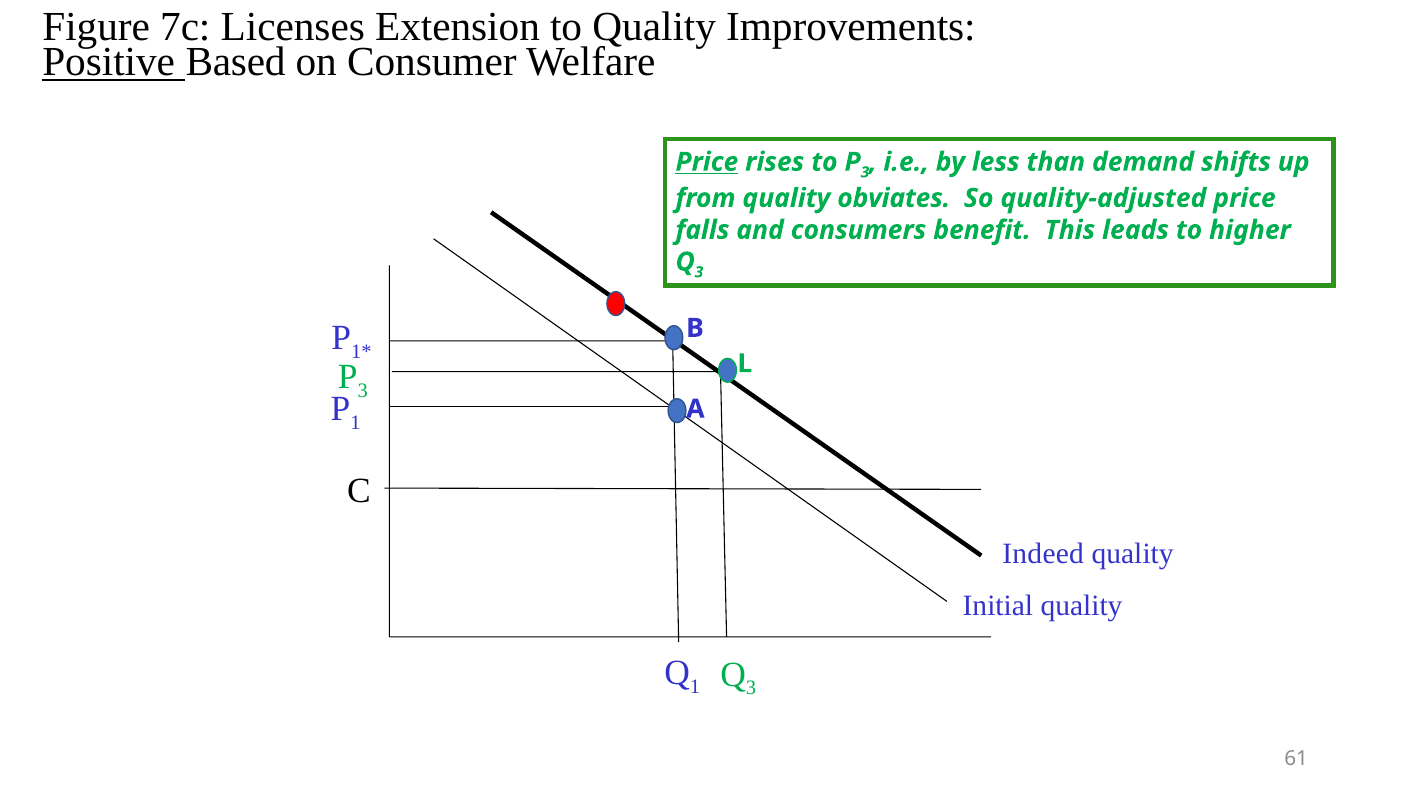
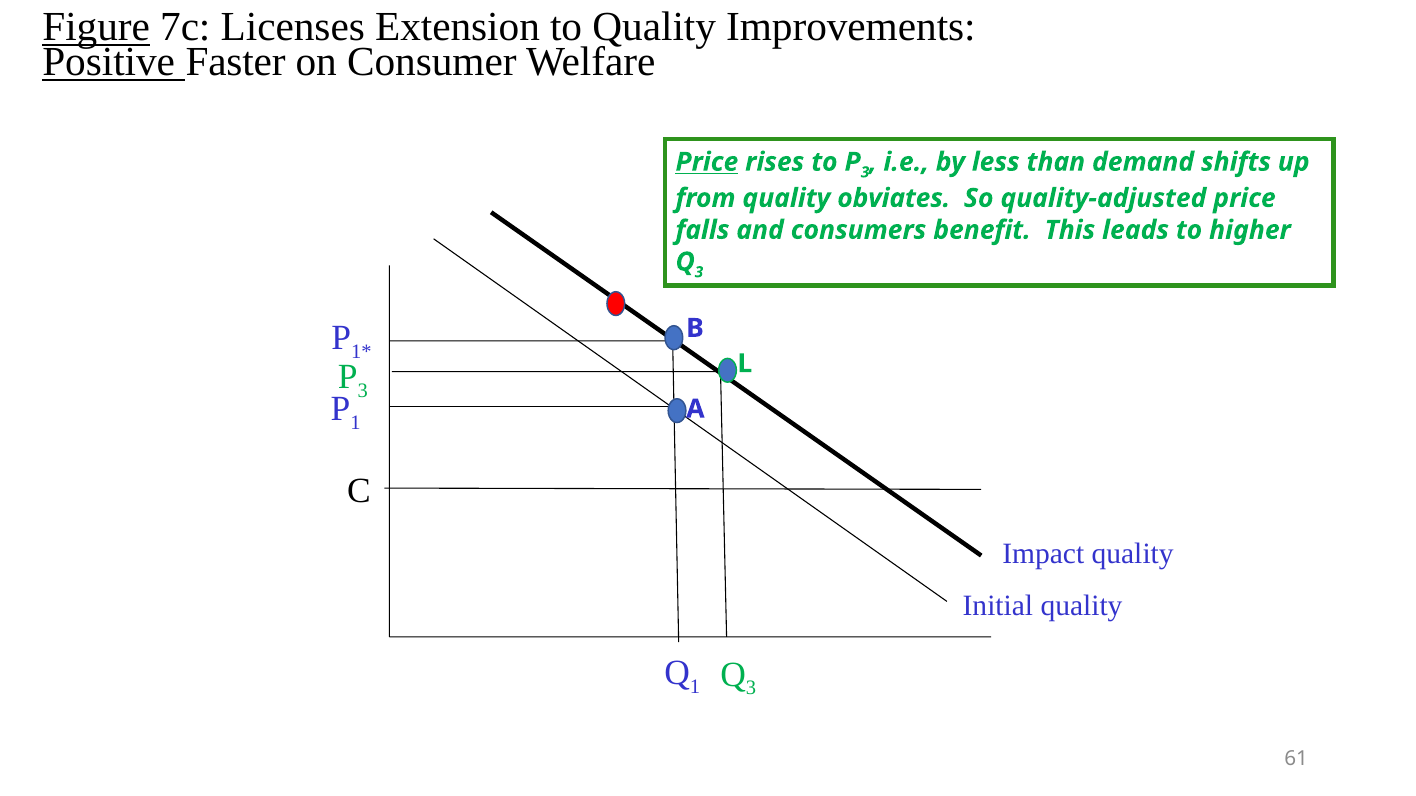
Figure underline: none -> present (96, 27)
Based: Based -> Faster (236, 62)
Indeed: Indeed -> Impact (1043, 554)
